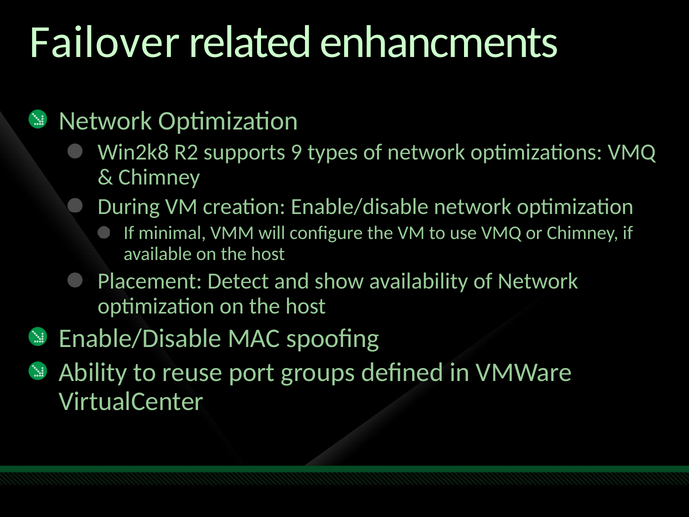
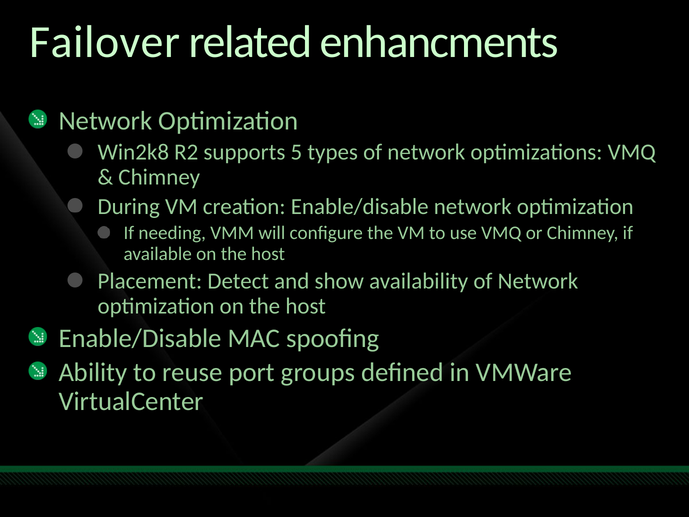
9: 9 -> 5 (296, 152)
minimal: minimal -> needing (172, 233)
